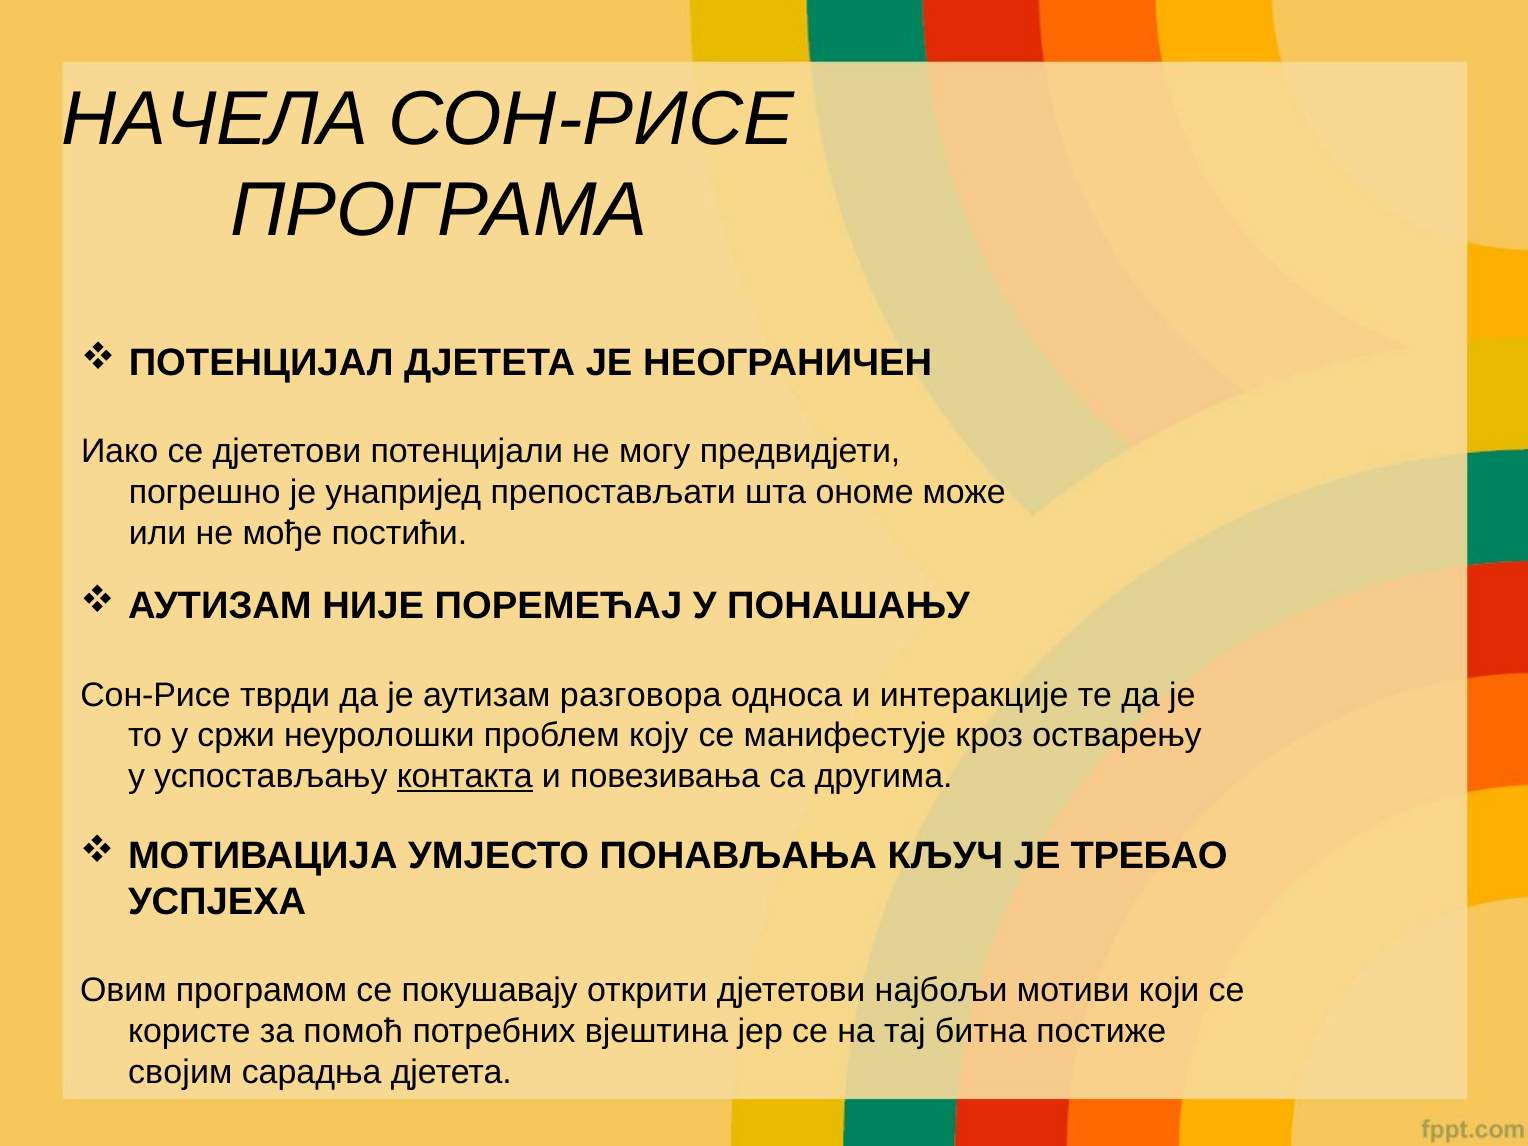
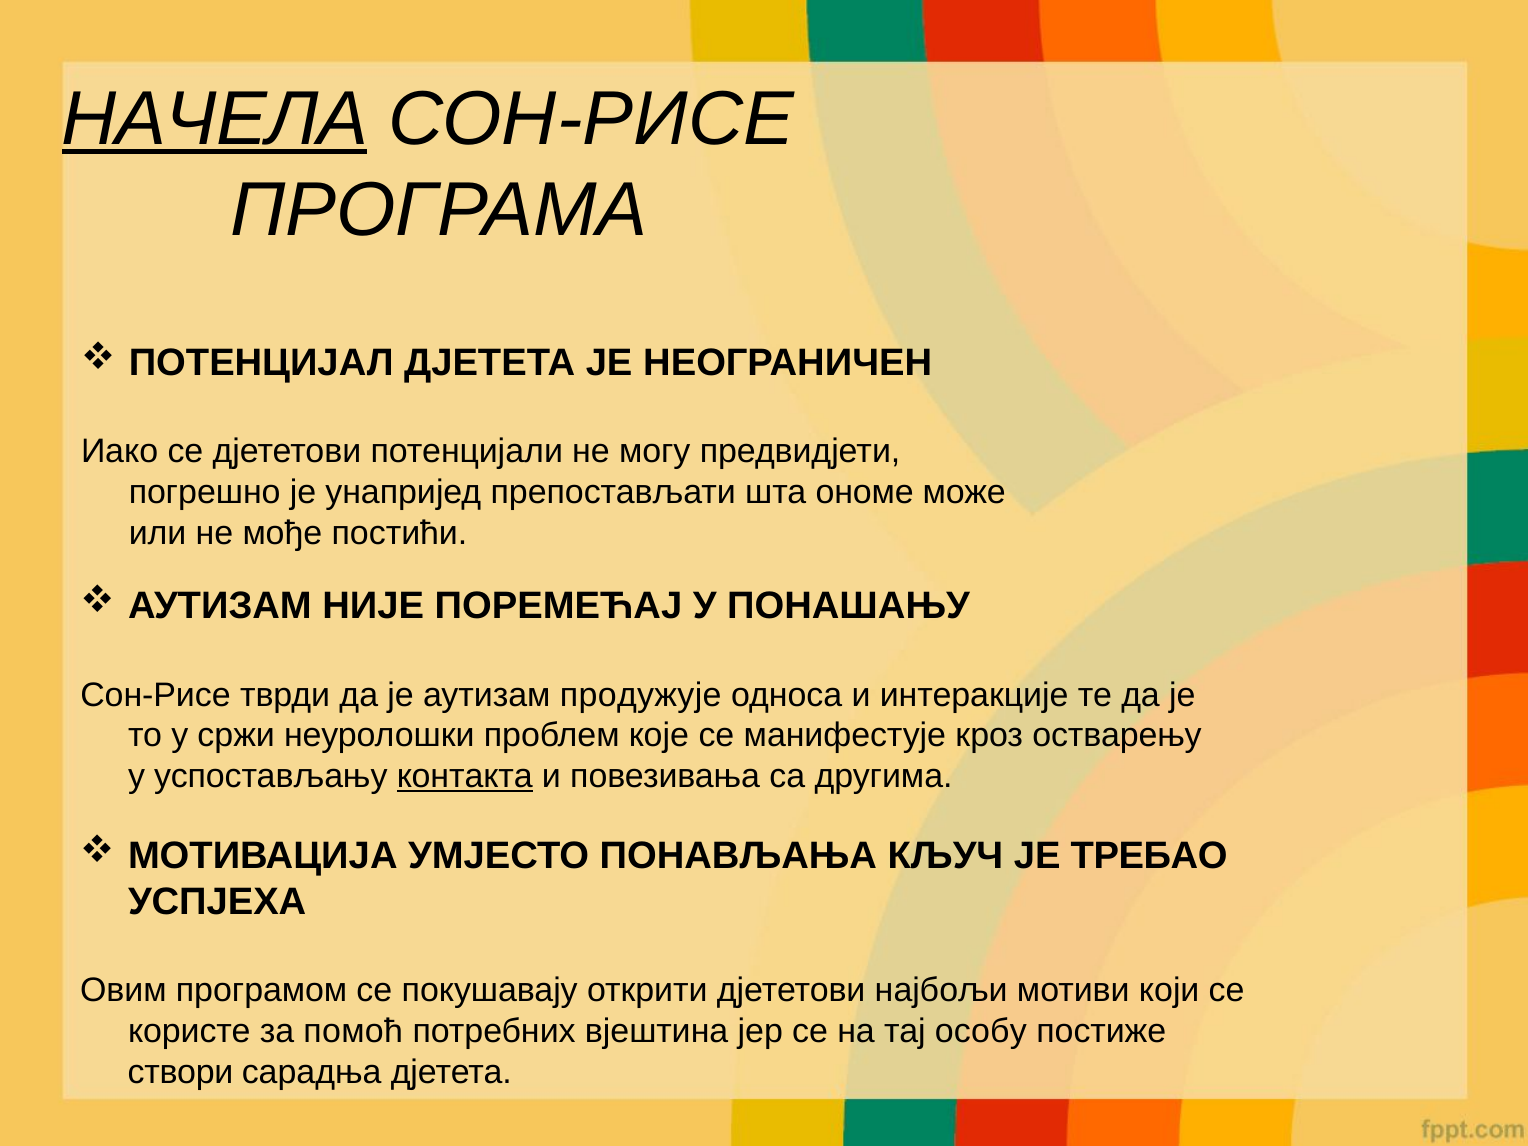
НАЧЕЛА underline: none -> present (215, 119)
разговора: разговора -> продужује (641, 695)
коју: коју -> које (659, 736)
битна: битна -> особу (981, 1031)
својим: својим -> створи (180, 1072)
